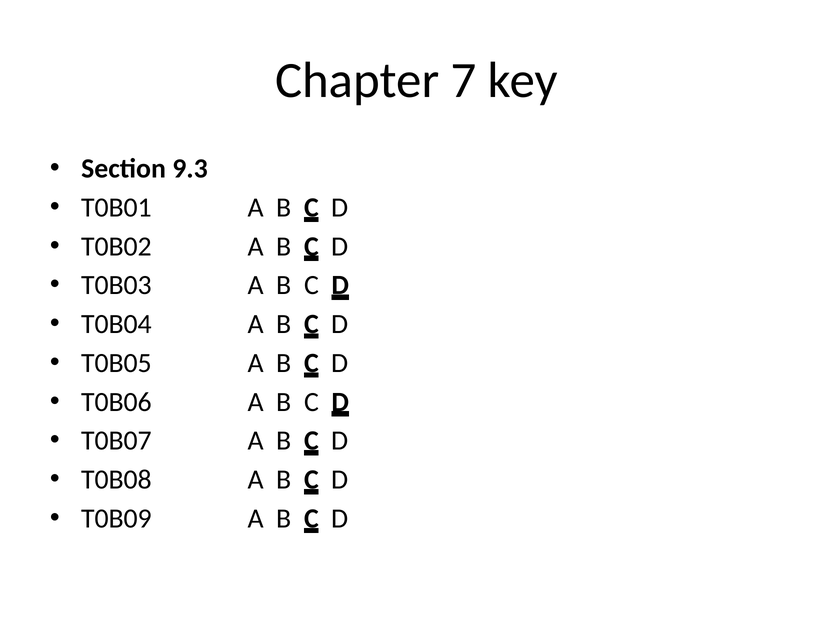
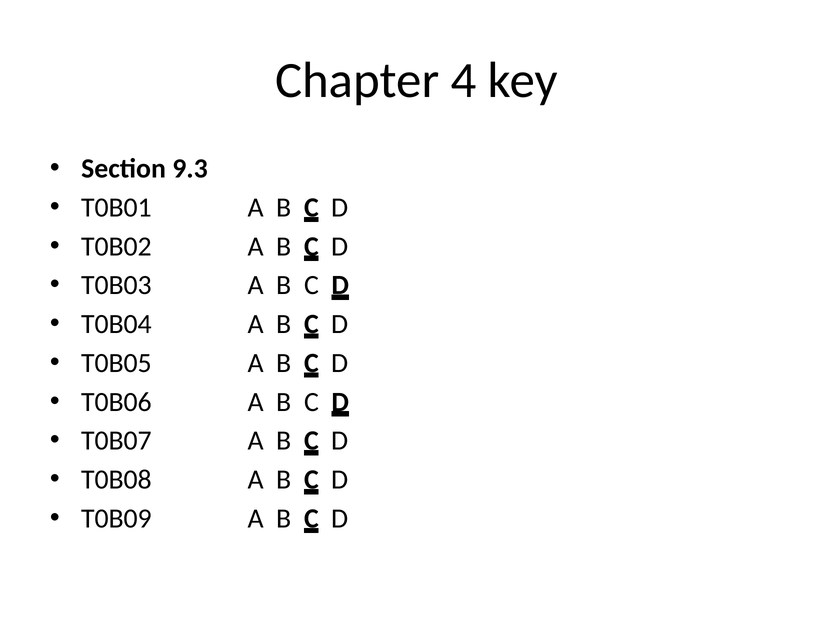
7: 7 -> 4 (464, 81)
